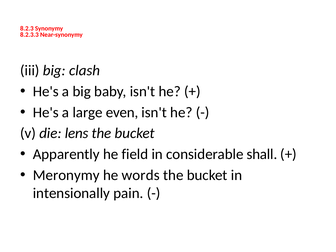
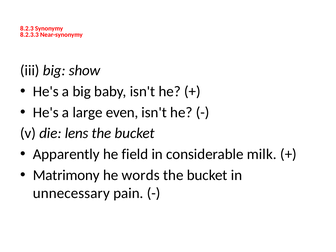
clash: clash -> show (85, 70)
shall: shall -> milk (262, 154)
Meronymy: Meronymy -> Matrimony (66, 175)
intensionally: intensionally -> unnecessary (71, 193)
